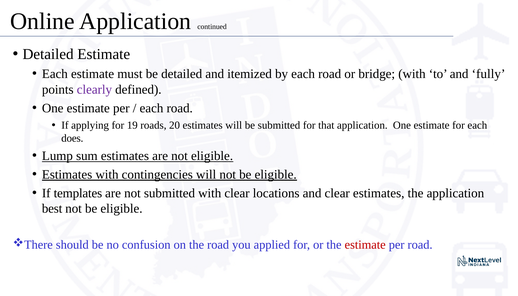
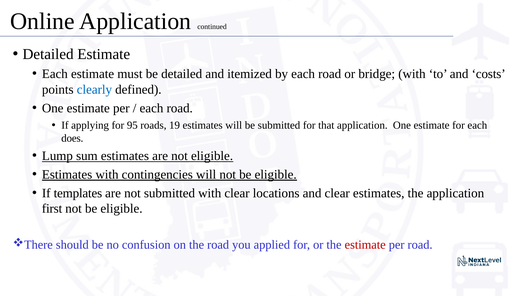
fully: fully -> costs (489, 74)
clearly colour: purple -> blue (94, 90)
19: 19 -> 95 (132, 125)
20: 20 -> 19 (175, 125)
best: best -> first (52, 209)
